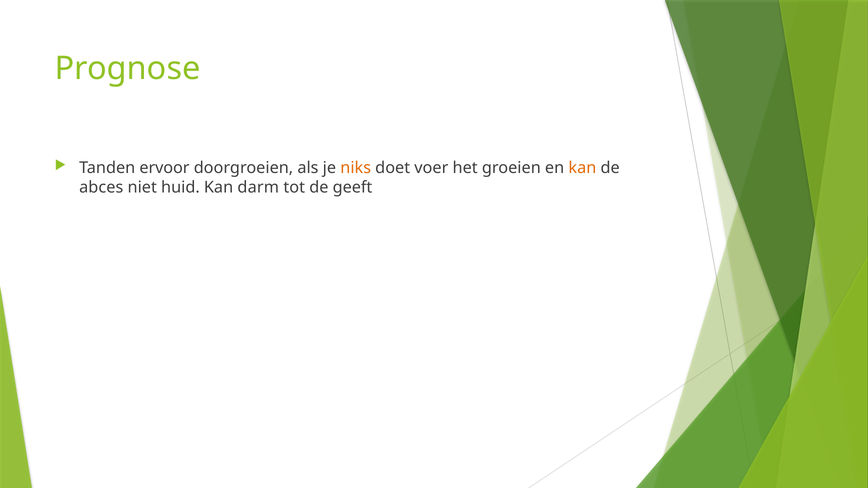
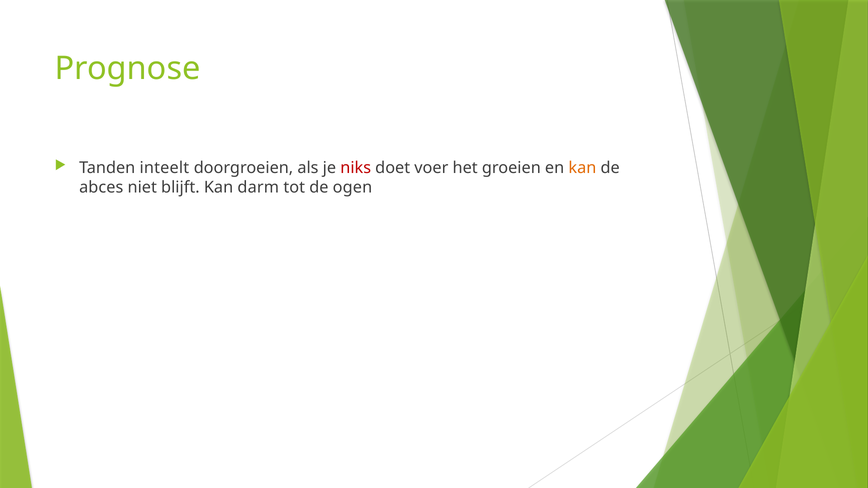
ervoor: ervoor -> inteelt (164, 168)
niks colour: orange -> red (356, 168)
huid: huid -> blijft (180, 188)
geeft: geeft -> ogen (352, 188)
